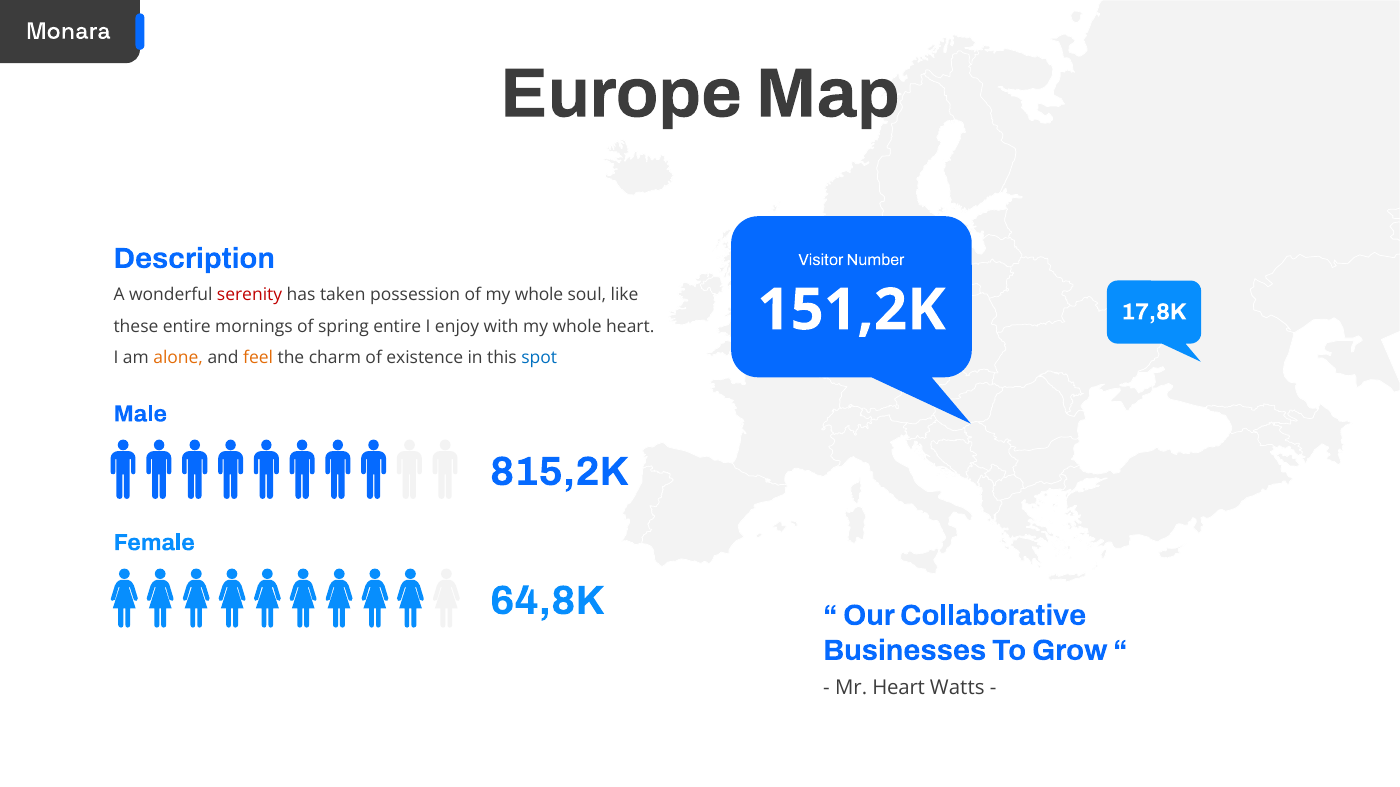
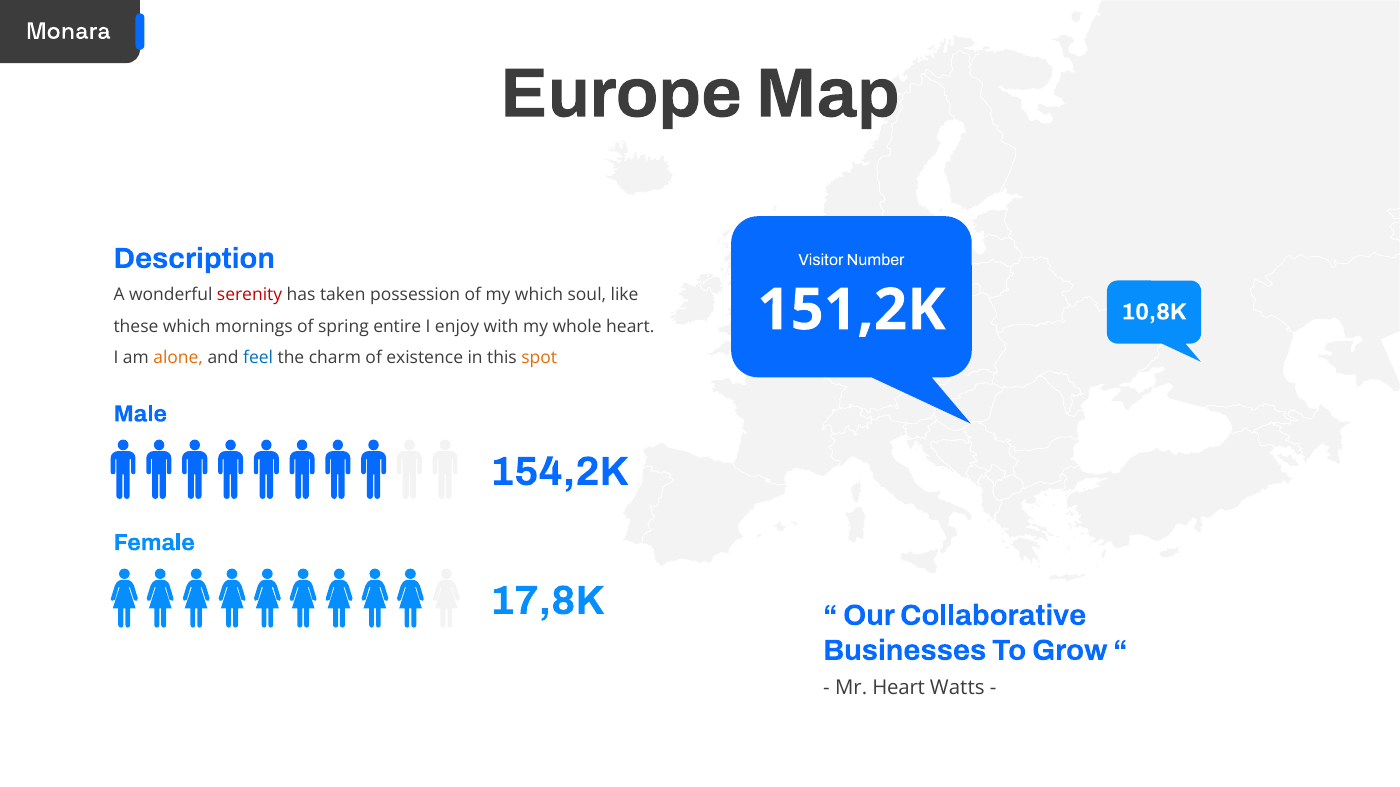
of my whole: whole -> which (539, 295)
17,8K: 17,8K -> 10,8K (1154, 312)
these entire: entire -> which (187, 327)
feel colour: orange -> blue (258, 358)
spot colour: blue -> orange (539, 358)
815,2K: 815,2K -> 154,2K (560, 472)
64,8K: 64,8K -> 17,8K (548, 601)
